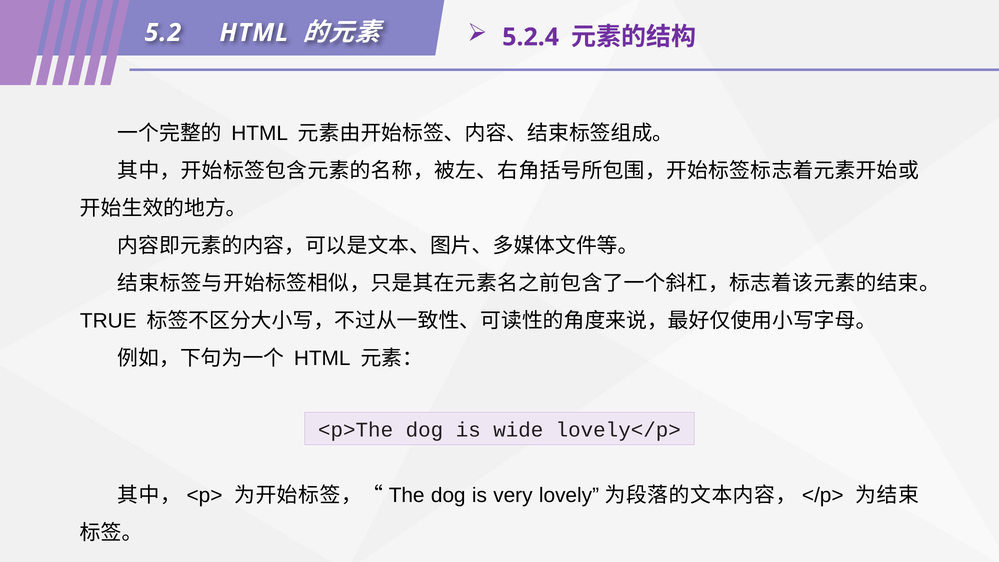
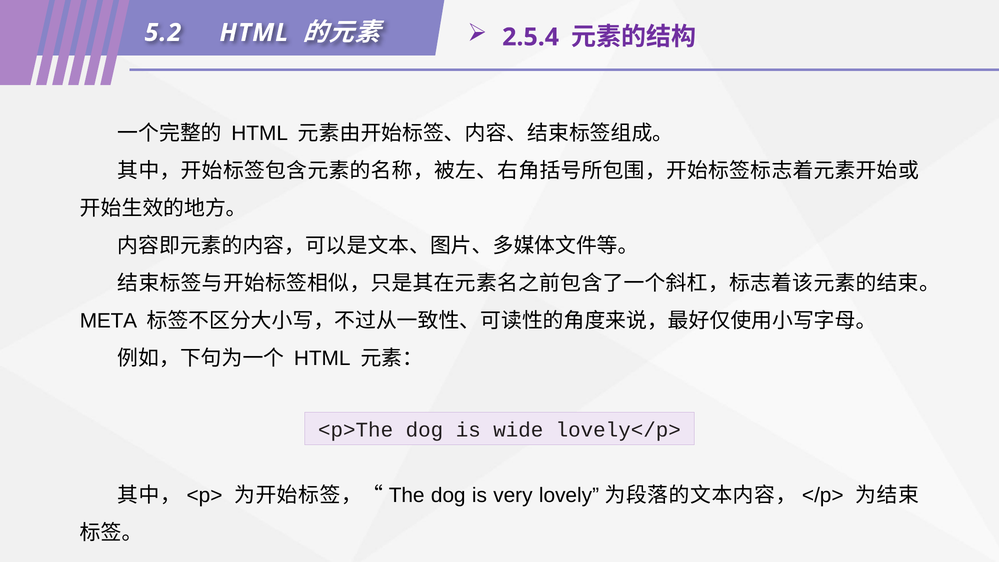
5.2.4: 5.2.4 -> 2.5.4 (531, 37)
TRUE: TRUE -> META (108, 321)
